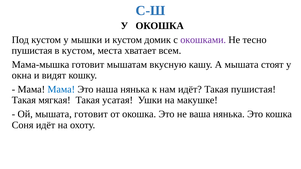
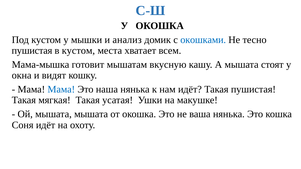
и кустом: кустом -> анализ (127, 40)
окошками colour: purple -> blue (203, 40)
мышата готовит: готовит -> мышата (91, 114)
